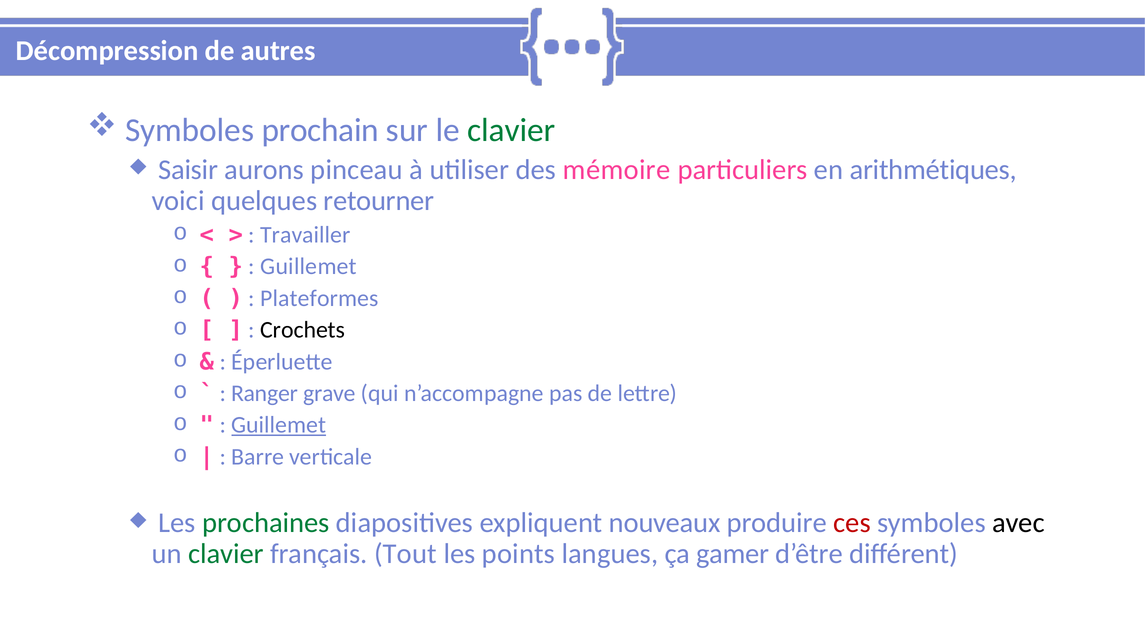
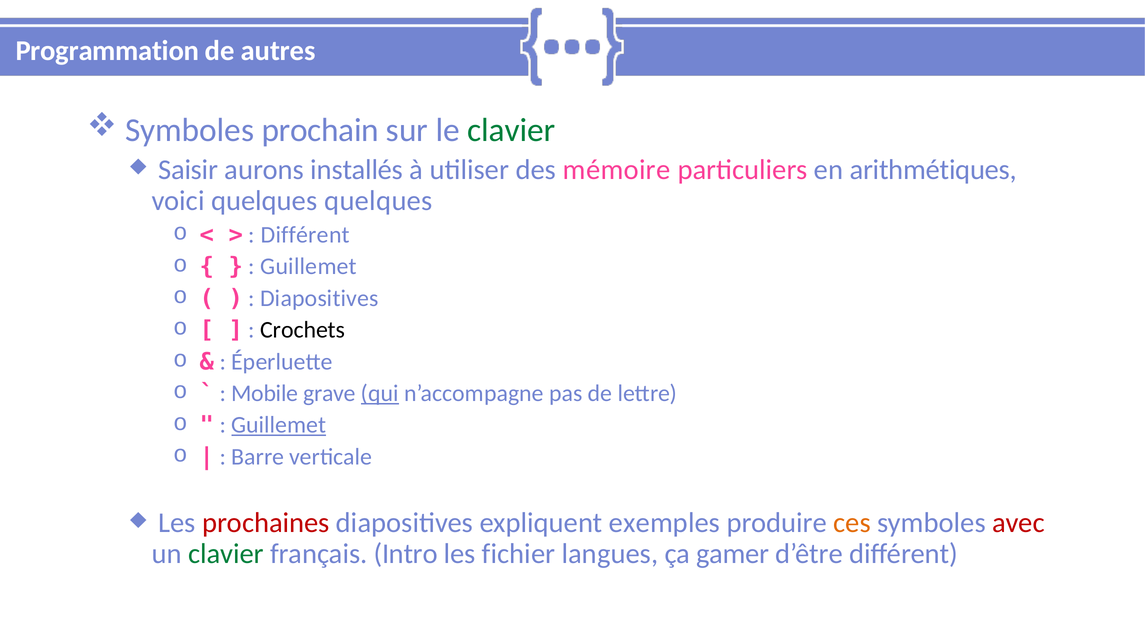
Décompression: Décompression -> Programmation (107, 51)
pinceau: pinceau -> installés (357, 170)
quelques retourner: retourner -> quelques (378, 201)
Travailler: Travailler -> Différent (305, 235)
Plateformes: Plateformes -> Diapositives (319, 298)
Ranger: Ranger -> Mobile (265, 393)
qui underline: none -> present (380, 393)
prochaines colour: green -> red (266, 523)
nouveaux: nouveaux -> exemples (665, 523)
ces colour: red -> orange (852, 523)
avec colour: black -> red (1018, 523)
Tout: Tout -> Intro (406, 554)
points: points -> fichier (519, 554)
